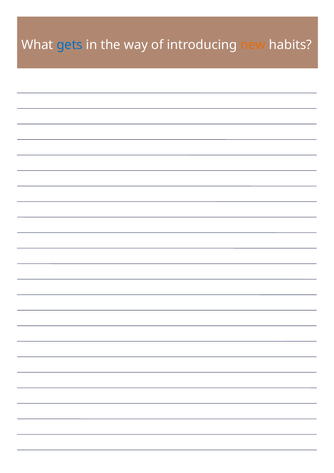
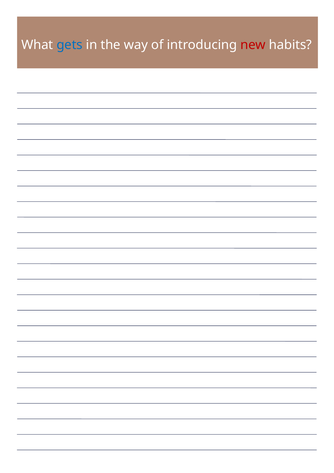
new colour: orange -> red (253, 45)
